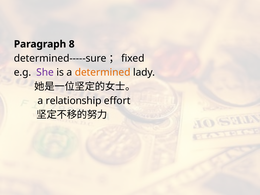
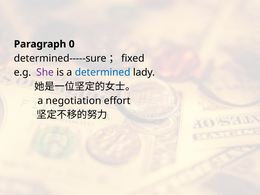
8: 8 -> 0 (72, 44)
determined colour: orange -> blue (103, 72)
relationship: relationship -> negotiation (74, 101)
